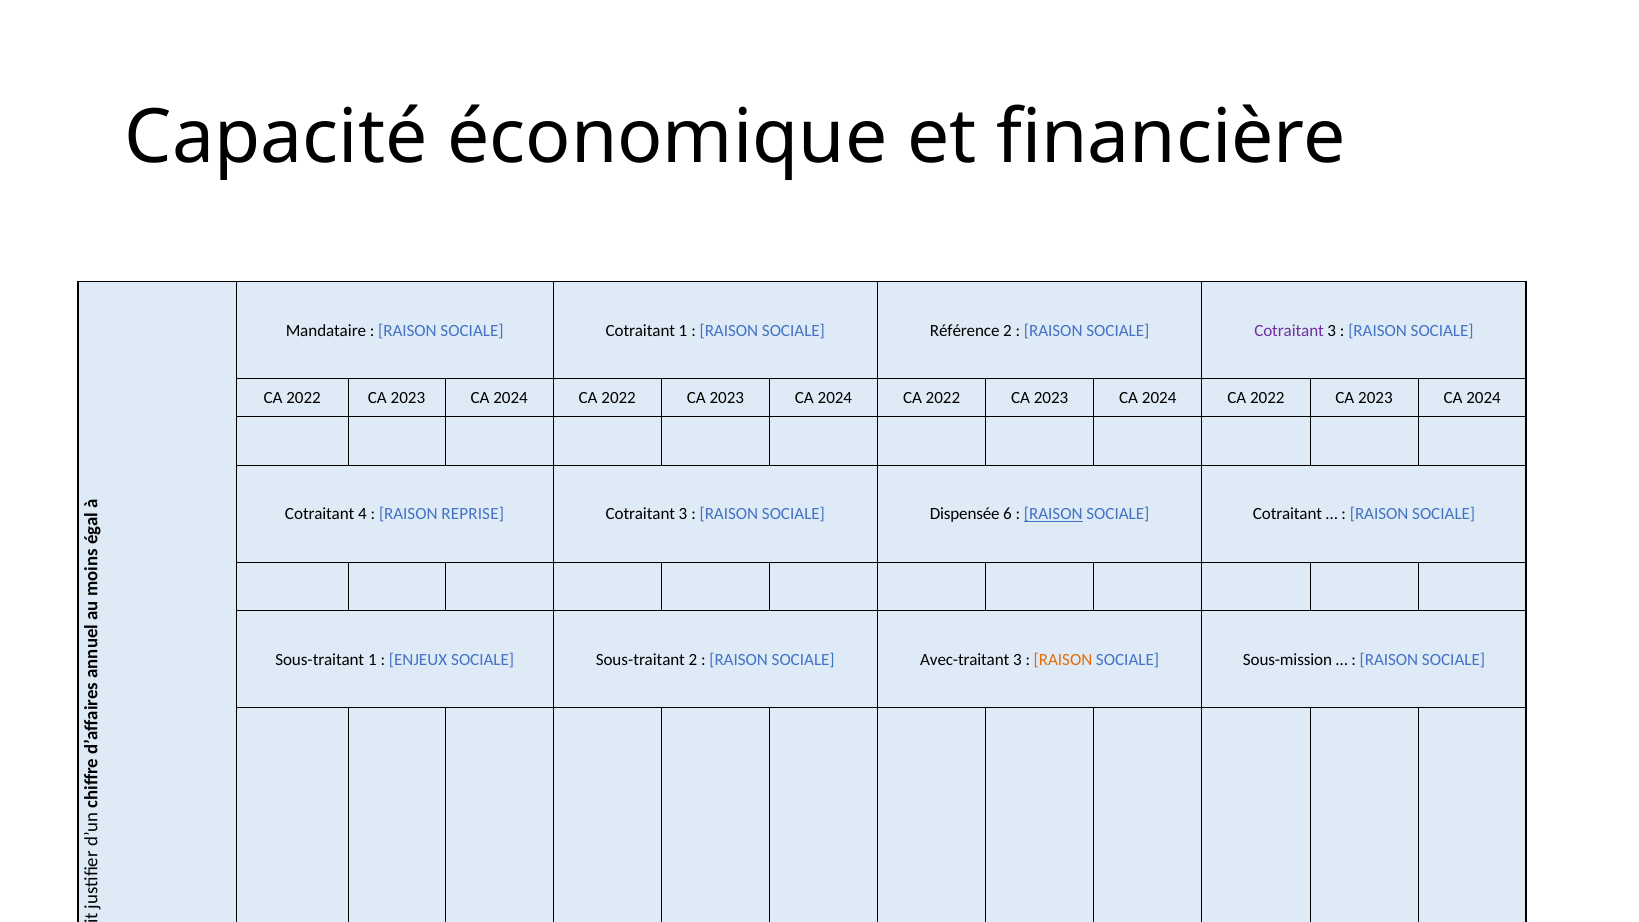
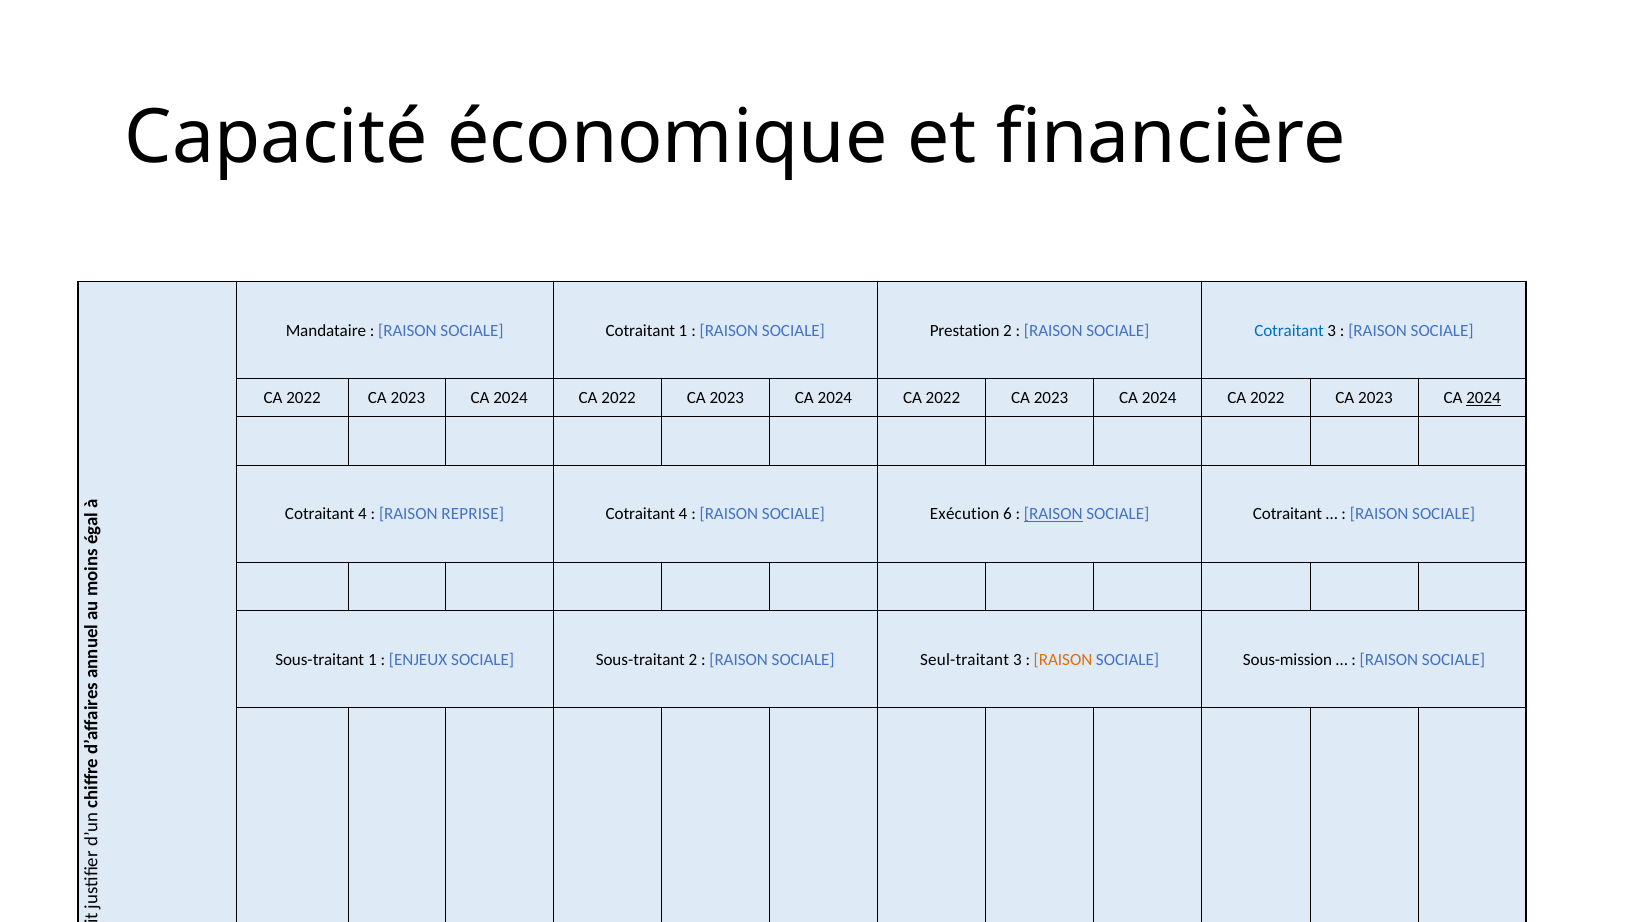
Référence: Référence -> Prestation (965, 331)
Cotraitant colour: purple -> blue (1289, 331)
2024 underline: none -> present (1484, 398)
3: 3 -> 4 (683, 514)
Dispensée: Dispensée -> Exécution (965, 514)
Avec-traitant: Avec-traitant -> Seul-traitant (965, 659)
